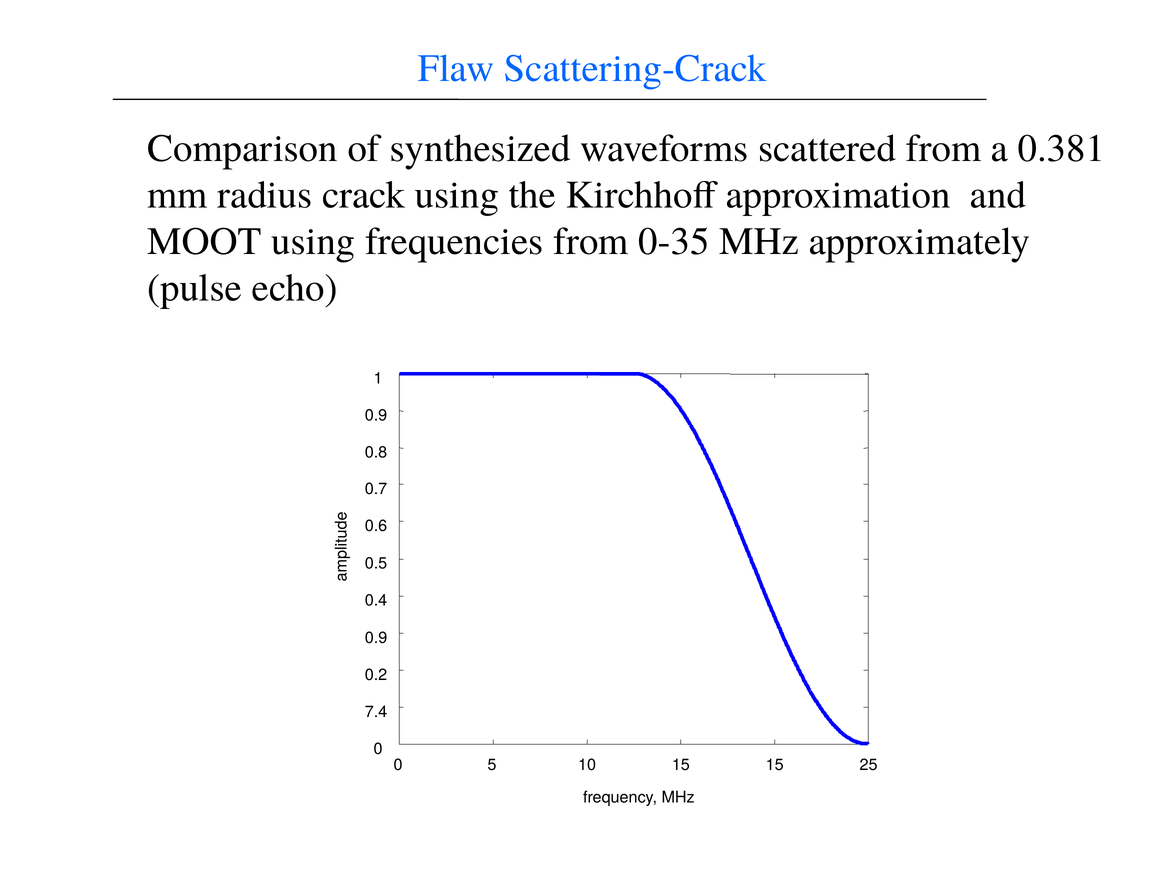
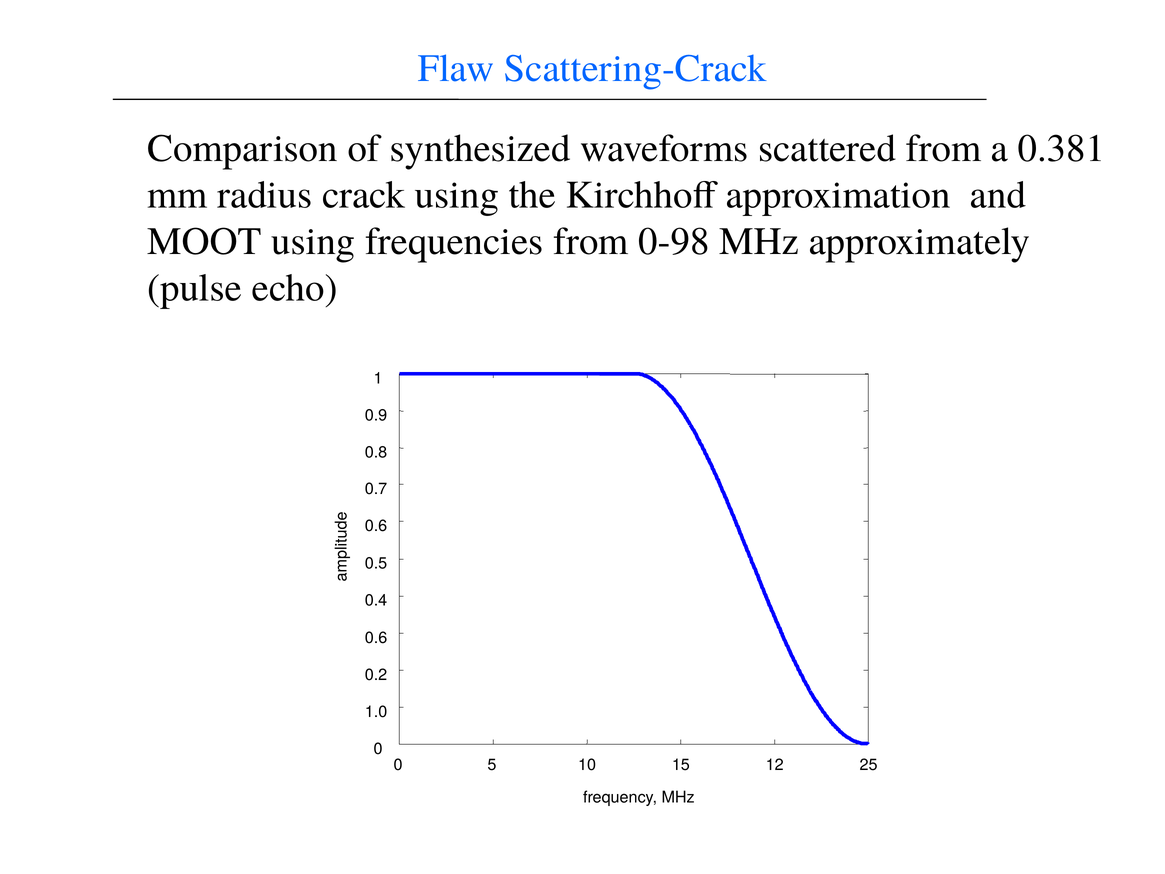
0-35: 0-35 -> 0-98 (674, 241)
0.9: 0.9 -> 0.6 (376, 638)
7.4: 7.4 -> 1.0 (376, 712)
15 15: 15 -> 12 (775, 765)
